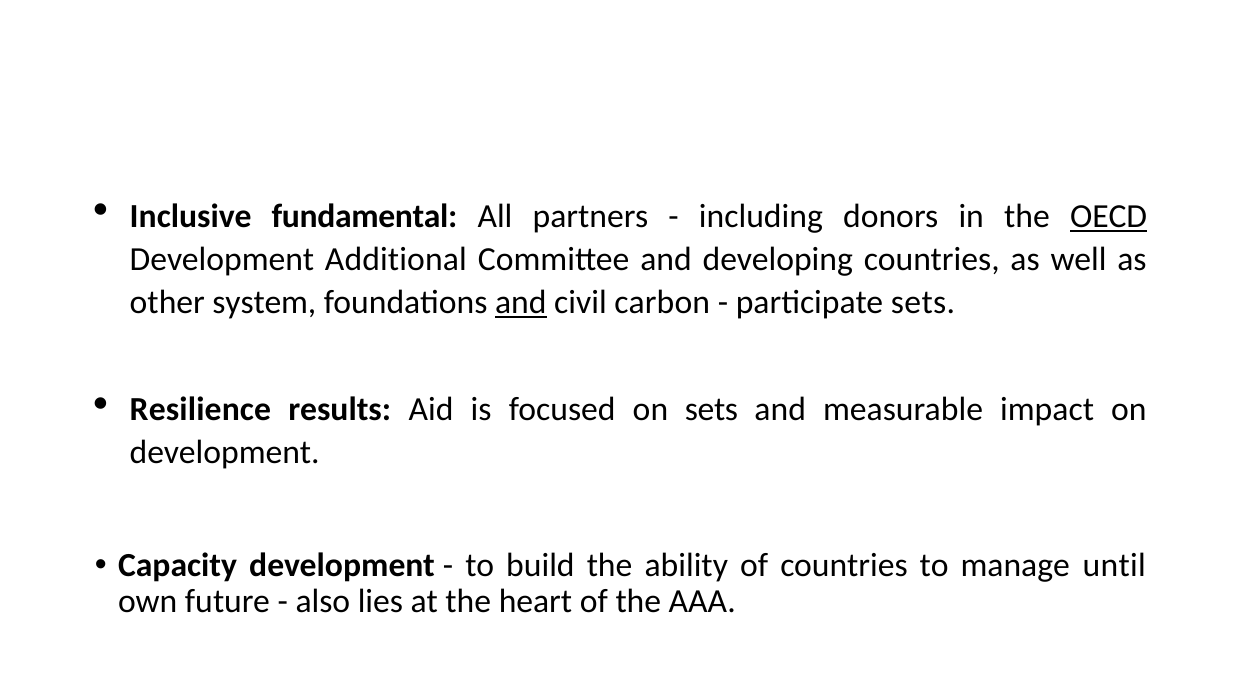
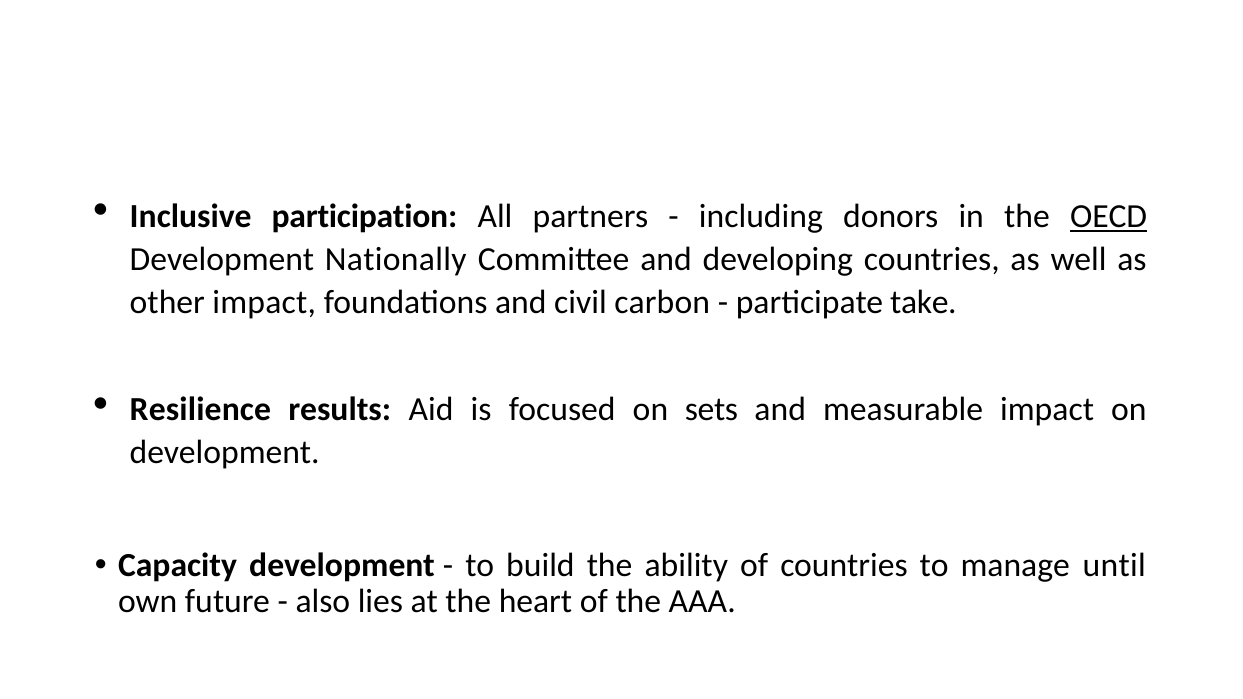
fundamental: fundamental -> participation (364, 216)
Additional: Additional -> Nationally (396, 259)
other system: system -> impact (264, 303)
and underline: present -> none (521, 303)
participate sets: sets -> take (923, 303)
